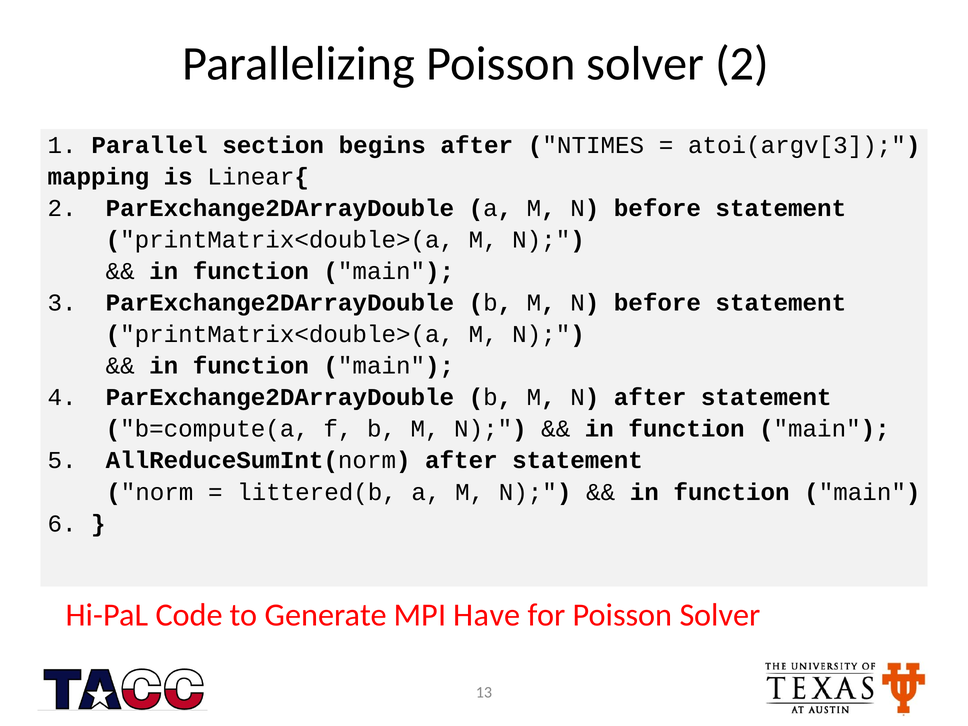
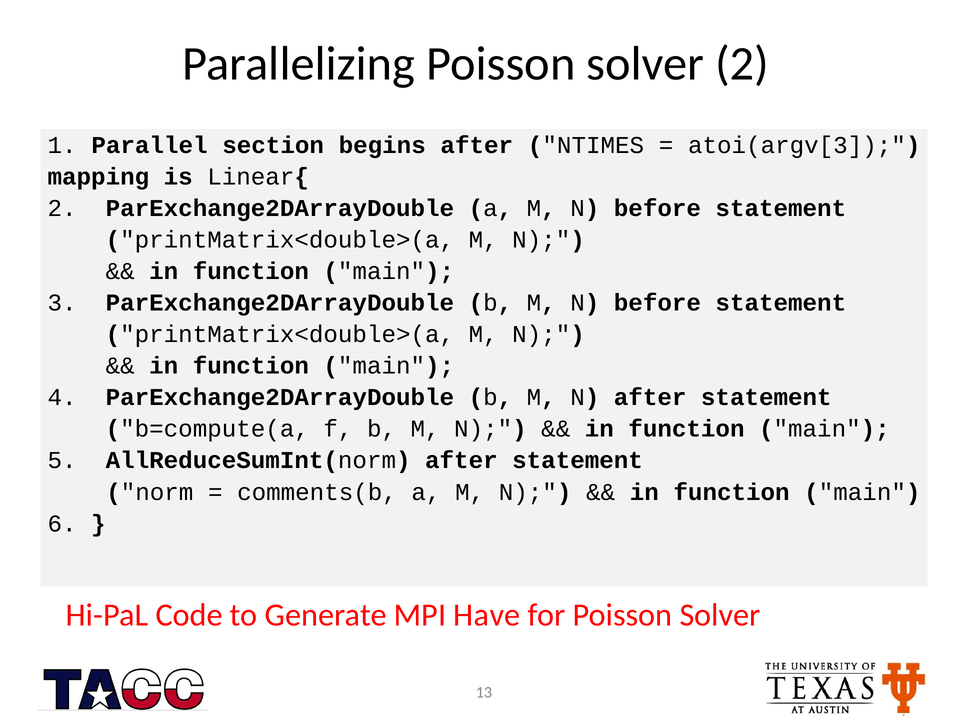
littered(b: littered(b -> comments(b (317, 492)
